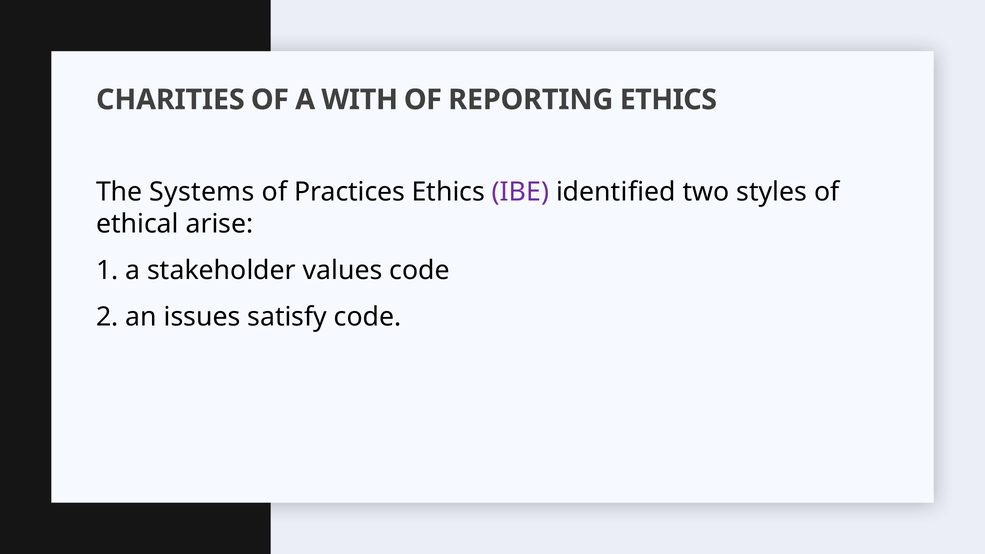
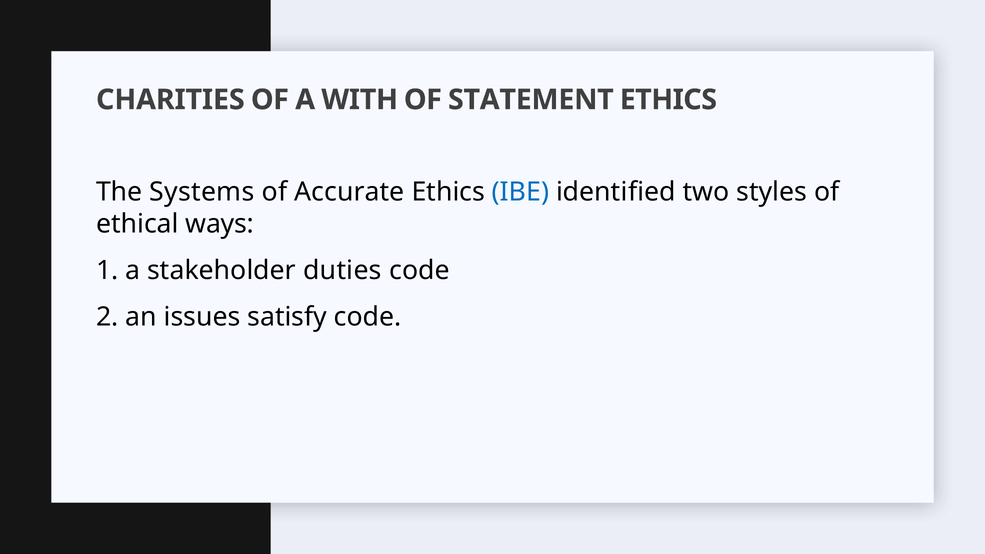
REPORTING: REPORTING -> STATEMENT (531, 100)
Practices: Practices -> Accurate (349, 192)
IBE colour: purple -> blue (521, 192)
arise: arise -> ways (220, 224)
values: values -> duties (342, 270)
